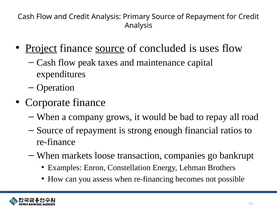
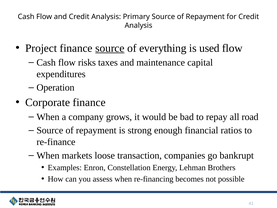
Project underline: present -> none (41, 48)
concluded: concluded -> everything (163, 48)
uses: uses -> used (209, 48)
peak: peak -> risks (87, 62)
